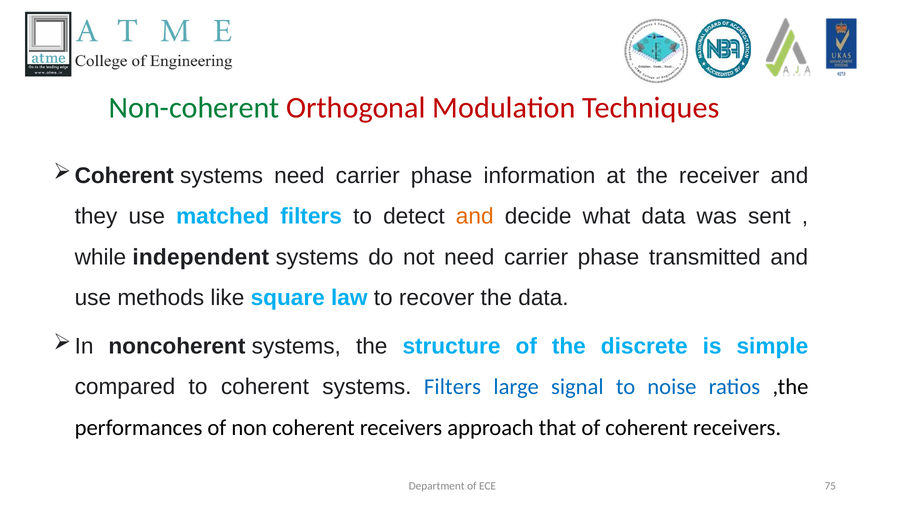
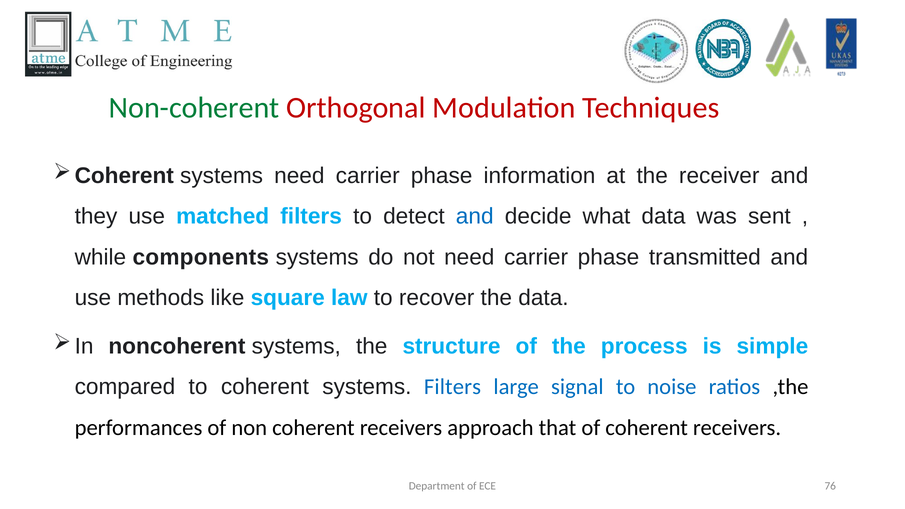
and colour: orange -> blue (475, 216)
independent: independent -> components (201, 257)
discrete: discrete -> process (644, 346)
75: 75 -> 76 (830, 486)
